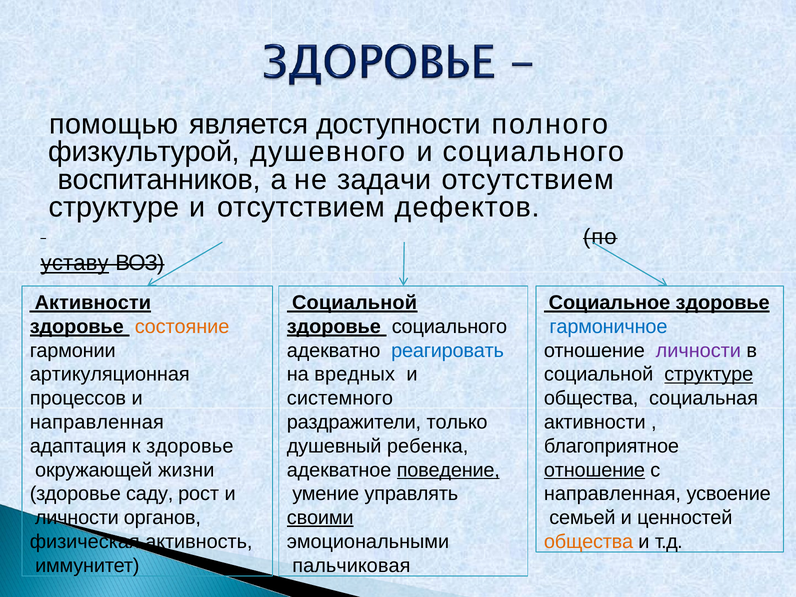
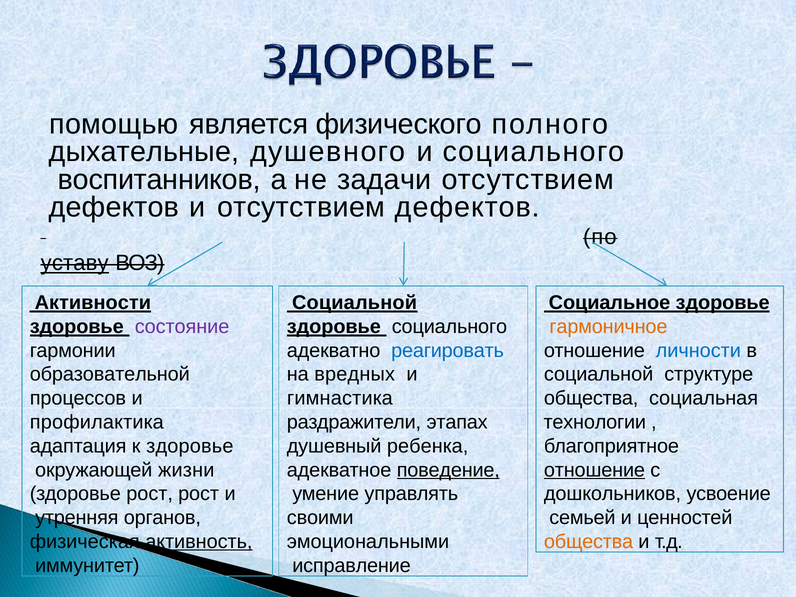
доступности: доступности -> физического (399, 124)
физкультурой: физкультурой -> дыхательные (144, 152)
структуре: структуре -> дефектов (114, 207)
состояние colour: orange -> purple (182, 327)
гармоничное colour: blue -> orange (608, 327)
личности colour: purple -> blue (698, 351)
артикуляционная: артикуляционная -> образовательной (110, 374)
структуре underline: present -> none (709, 374)
системного: системного -> гимнастика (340, 398)
направленная: направленная -> профилактика (97, 422)
только: только -> этапах (457, 422)
активности: активности -> технологии (595, 422)
здоровье саду: саду -> рост (150, 494)
направленная: направленная -> дошкольников (612, 494)
личности: личности -> утренняя (77, 518)
своими underline: present -> none (320, 518)
активность underline: none -> present (199, 542)
пальчиковая: пальчиковая -> исправление (351, 565)
